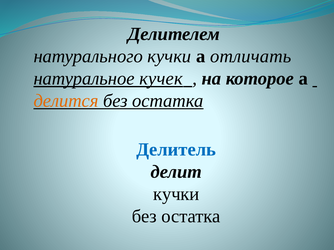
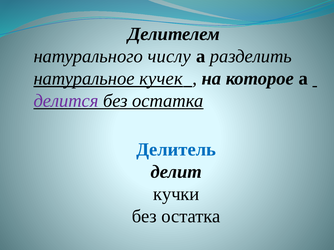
натурального кучки: кучки -> числу (169, 56)
отличать: отличать -> разделить (251, 56)
делится colour: orange -> purple (66, 101)
